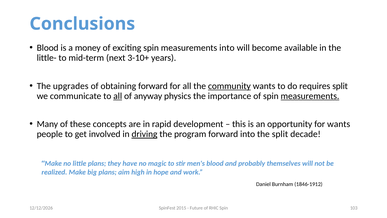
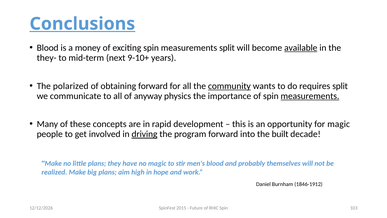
Conclusions underline: none -> present (82, 24)
measurements into: into -> split (227, 48)
available underline: none -> present (301, 48)
little-: little- -> they- (47, 58)
3-10+: 3-10+ -> 9-10+ (138, 58)
upgrades: upgrades -> polarized (71, 86)
all underline: present -> none (118, 96)
for wants: wants -> magic (339, 124)
the split: split -> built (280, 134)
